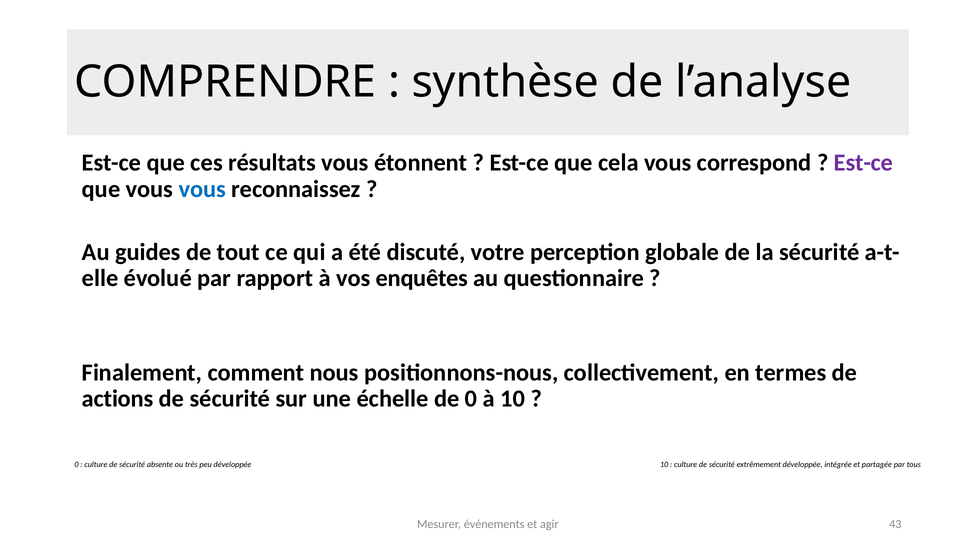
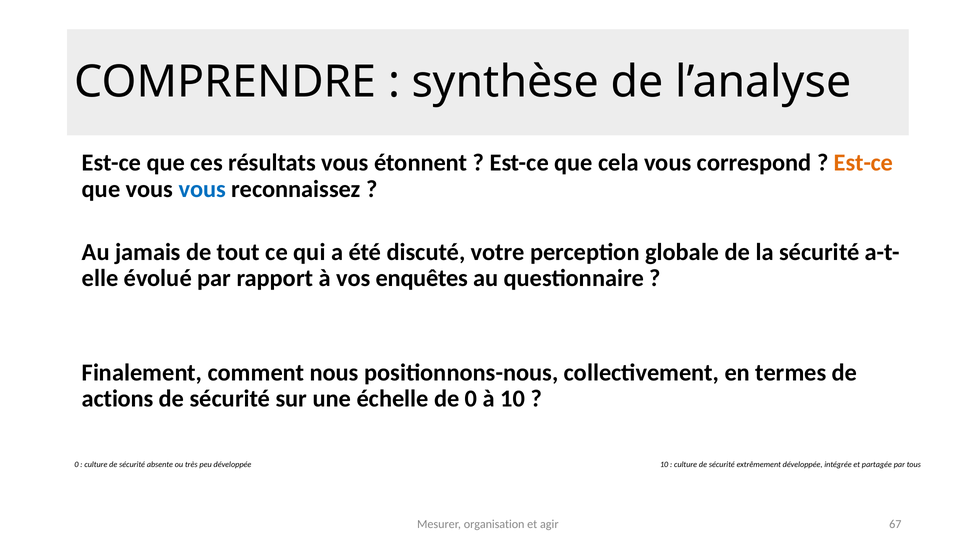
Est-ce colour: purple -> orange (864, 163)
guides: guides -> jamais (148, 252)
événements: événements -> organisation (494, 524)
43: 43 -> 67 (895, 524)
